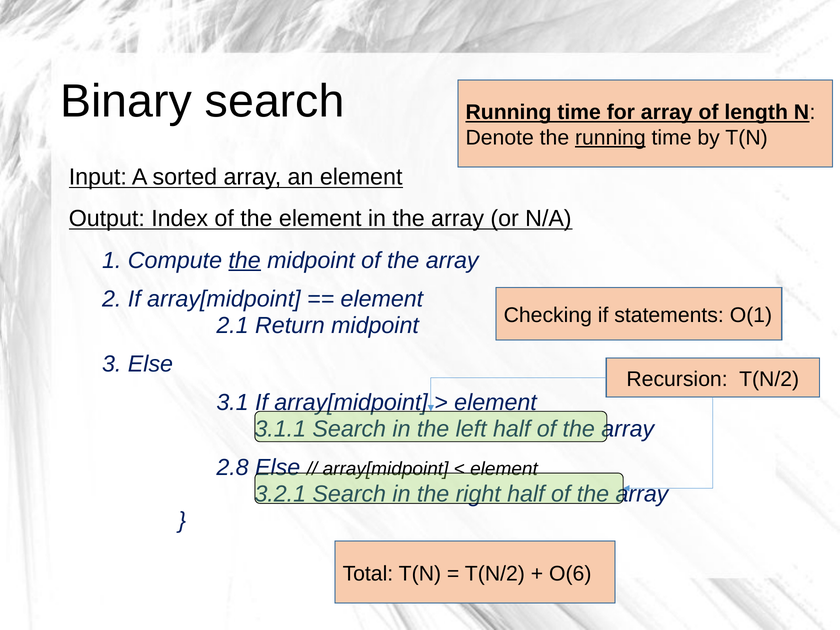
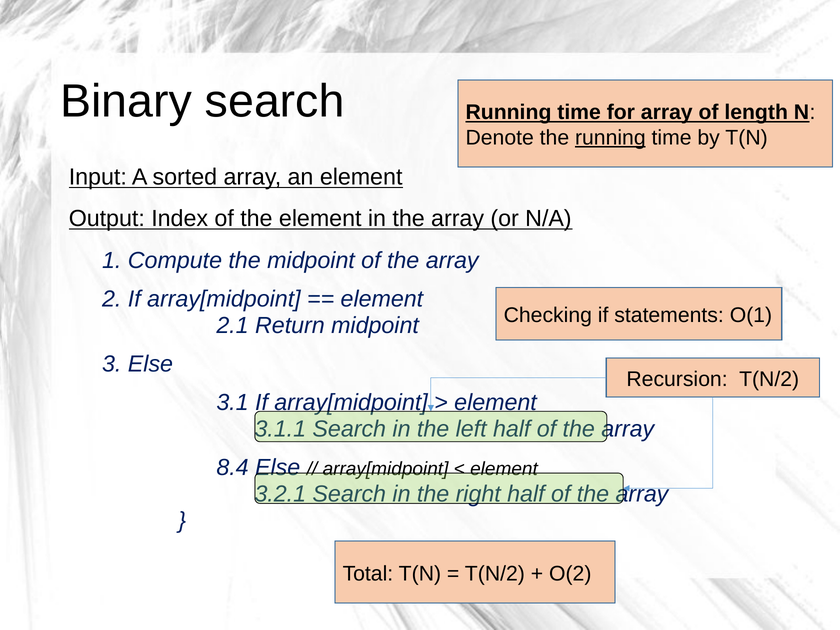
the underline: present -> none (245, 260)
2.8: 2.8 -> 8.4 (233, 468)
O(6: O(6 -> O(2 (570, 573)
